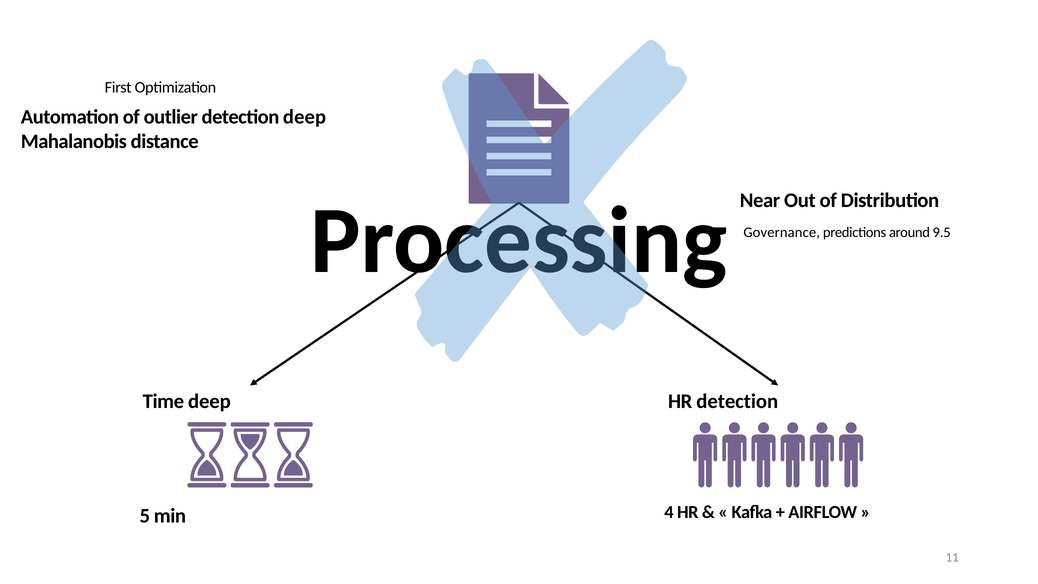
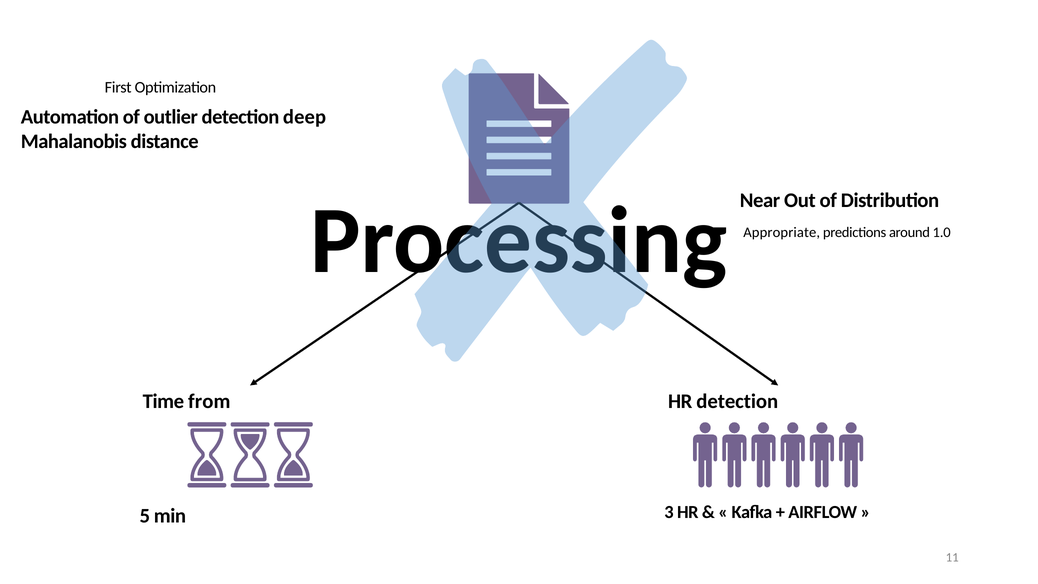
Governance: Governance -> Appropriate (782, 233)
9.5: 9.5 -> 1.0 (942, 233)
Time deep: deep -> from (209, 401)
4: 4 -> 3 (669, 512)
